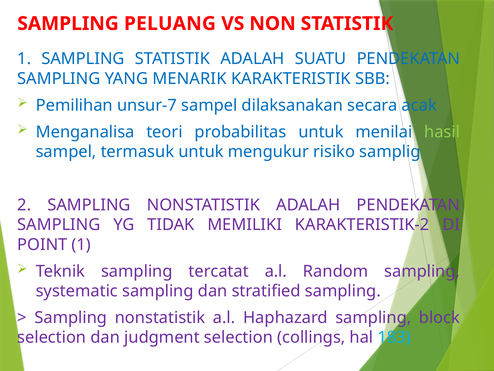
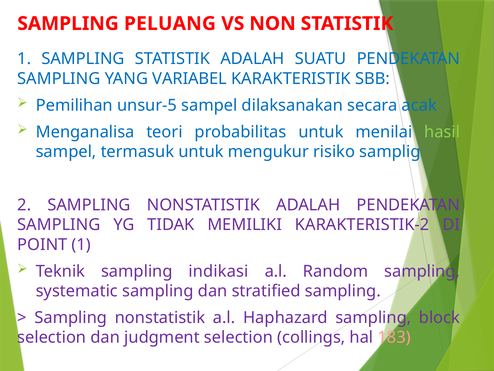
MENARIK: MENARIK -> VARIABEL (190, 79)
unsur-7: unsur-7 -> unsur-5 (147, 105)
tercatat: tercatat -> indikasi (219, 271)
183 colour: light blue -> pink (394, 337)
